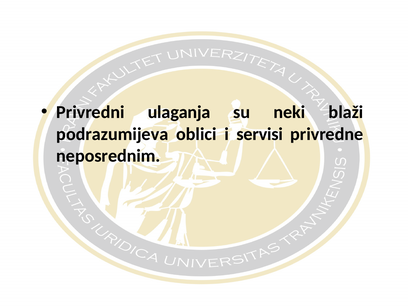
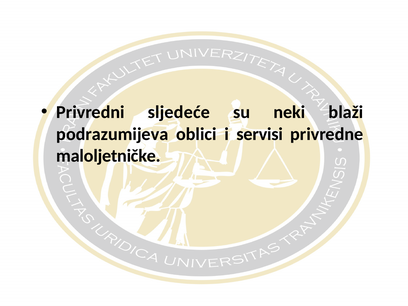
ulaganja: ulaganja -> sljedeće (179, 112)
neposrednim: neposrednim -> maloljetničke (108, 156)
